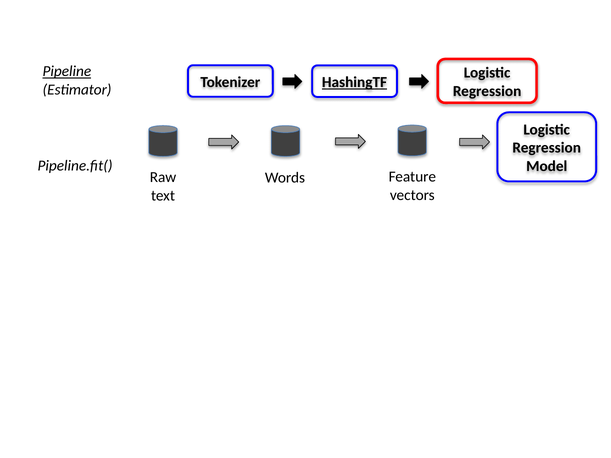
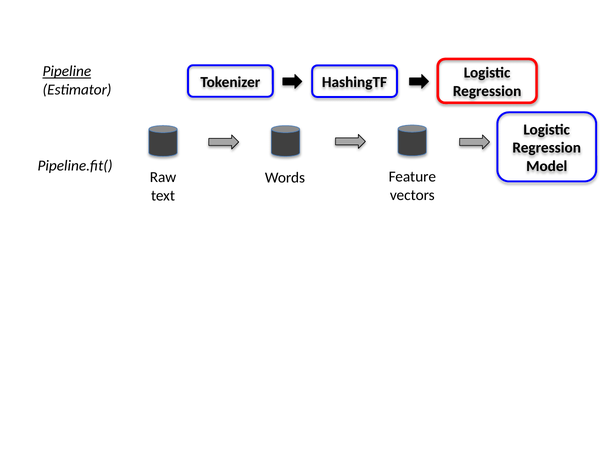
HashingTF underline: present -> none (355, 82)
